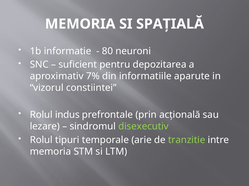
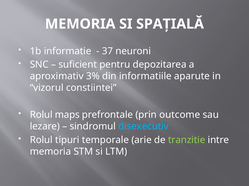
80: 80 -> 37 (108, 51)
7%: 7% -> 3% (93, 76)
indus: indus -> maps (67, 115)
acţională: acţională -> outcome (180, 115)
disexecutiv colour: light green -> light blue (144, 127)
